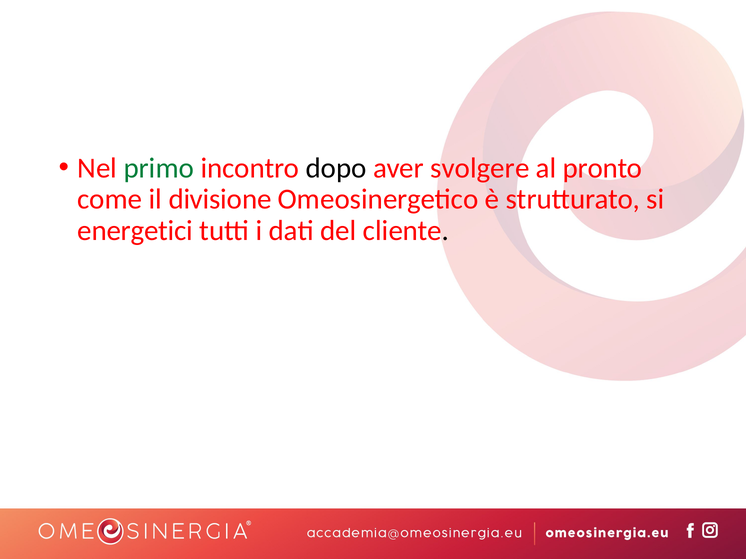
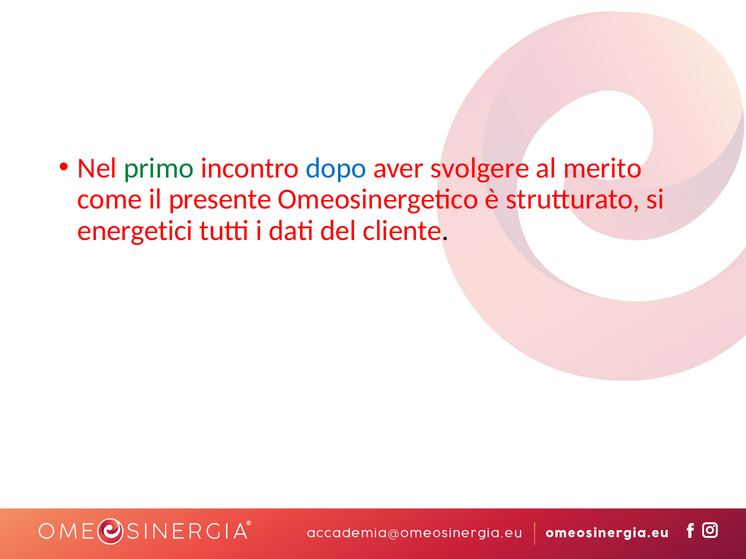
dopo colour: black -> blue (336, 168)
pronto: pronto -> merito (602, 168)
divisione: divisione -> presente (220, 200)
